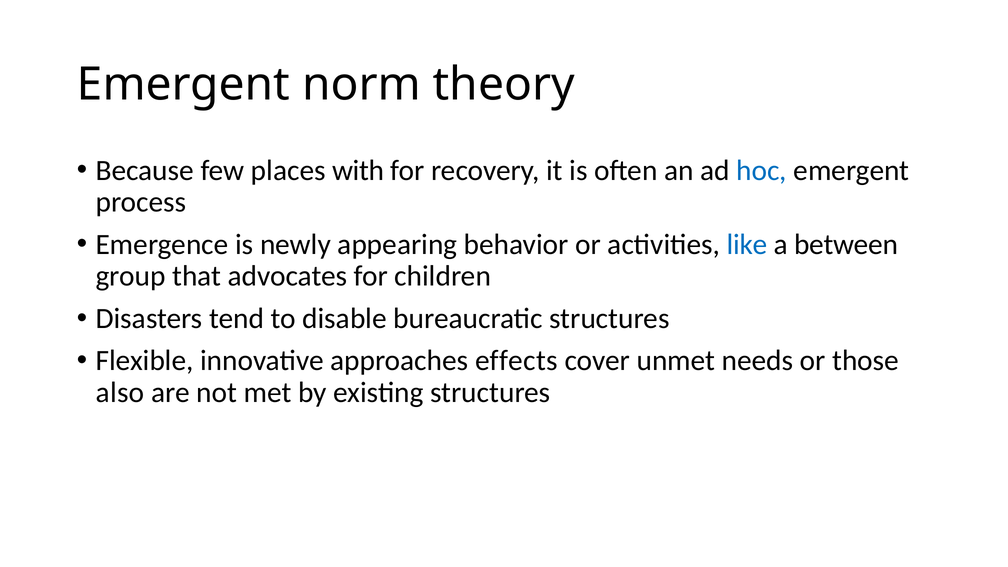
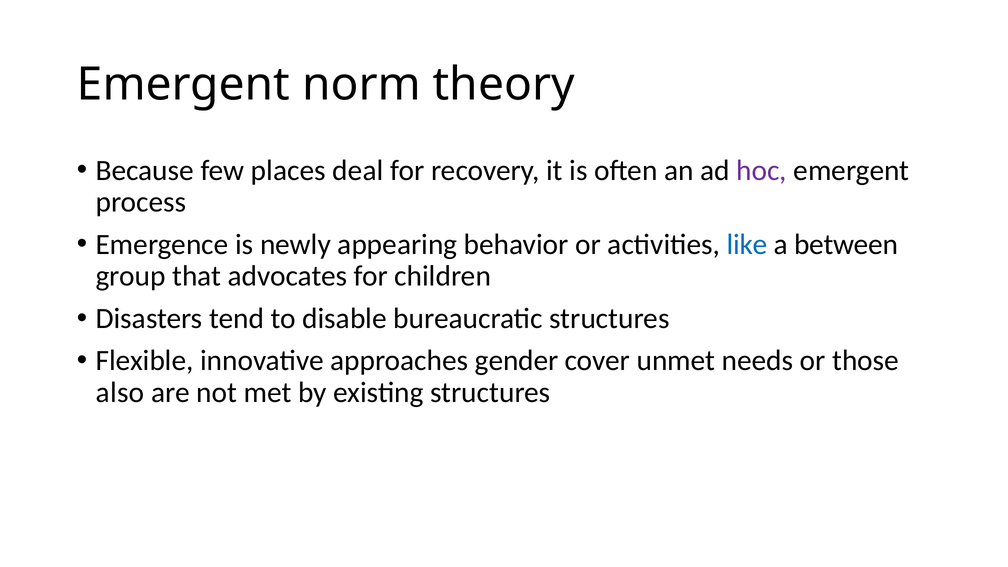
with: with -> deal (358, 170)
hoc colour: blue -> purple (761, 170)
effects: effects -> gender (517, 361)
